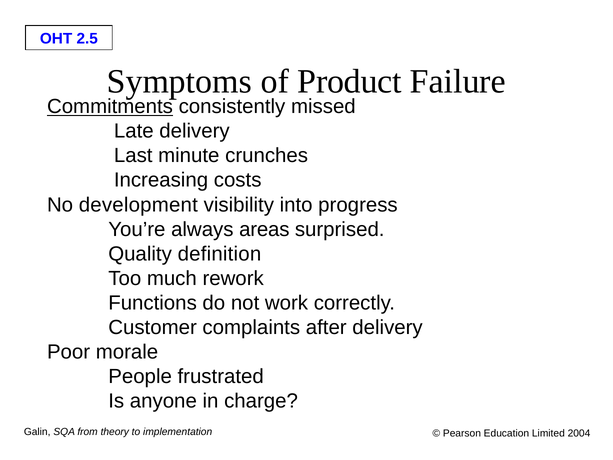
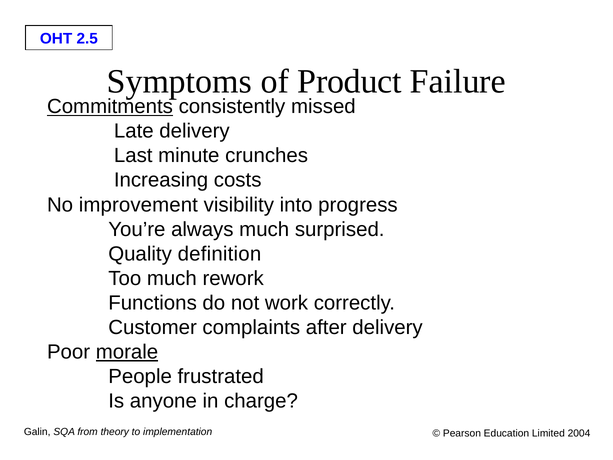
development: development -> improvement (138, 205)
always areas: areas -> much (264, 229)
morale underline: none -> present (127, 352)
